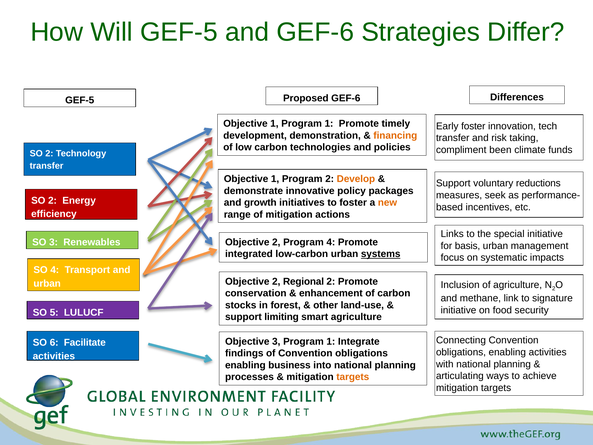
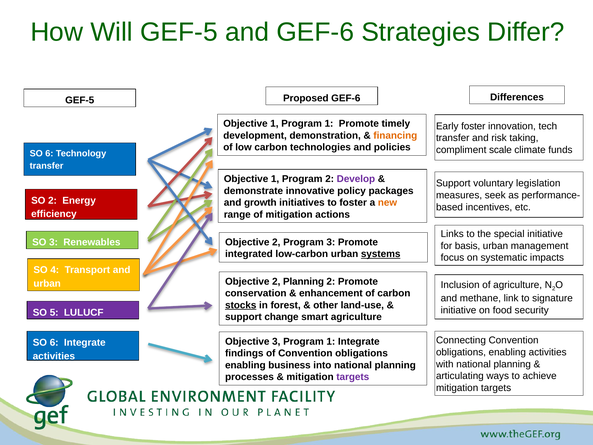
been: been -> scale (500, 150)
2: 2 -> 6 (49, 153)
Develop colour: orange -> purple (356, 179)
reductions: reductions -> legislation (538, 183)
Program 4: 4 -> 3 (331, 242)
2 Regional: Regional -> Planning (304, 281)
stocks underline: none -> present (241, 305)
limiting: limiting -> change (282, 317)
6 Facilitate: Facilitate -> Integrate (85, 342)
targets colour: orange -> purple (353, 377)
